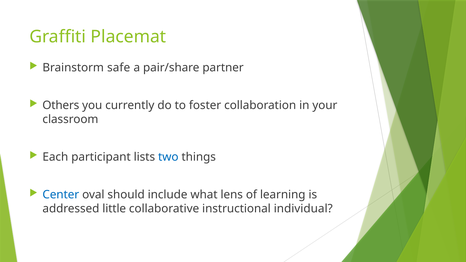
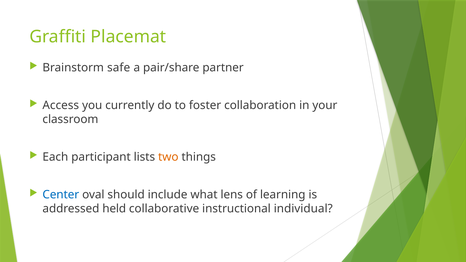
Others: Others -> Access (61, 105)
two colour: blue -> orange (168, 157)
little: little -> held (114, 209)
